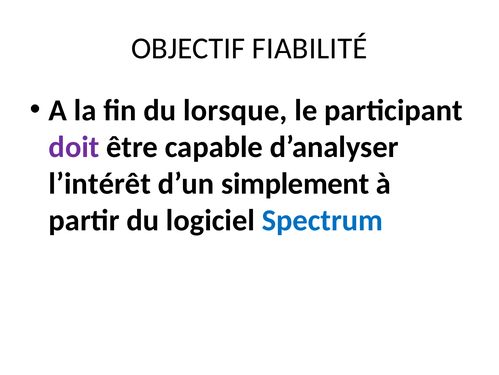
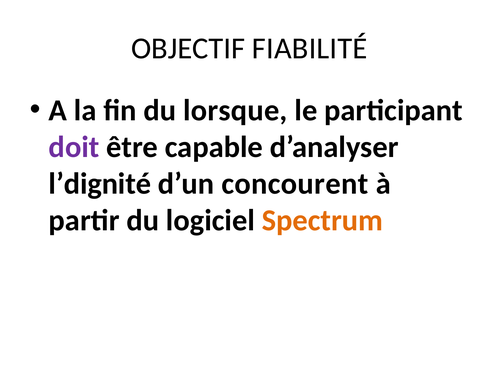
l’intérêt: l’intérêt -> l’dignité (100, 183)
simplement: simplement -> concourent (295, 183)
Spectrum colour: blue -> orange (322, 220)
